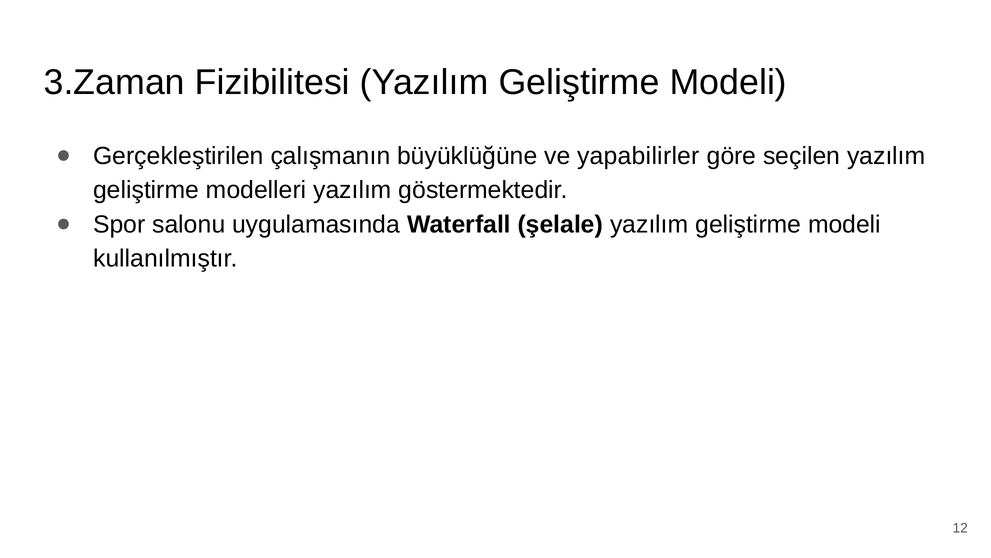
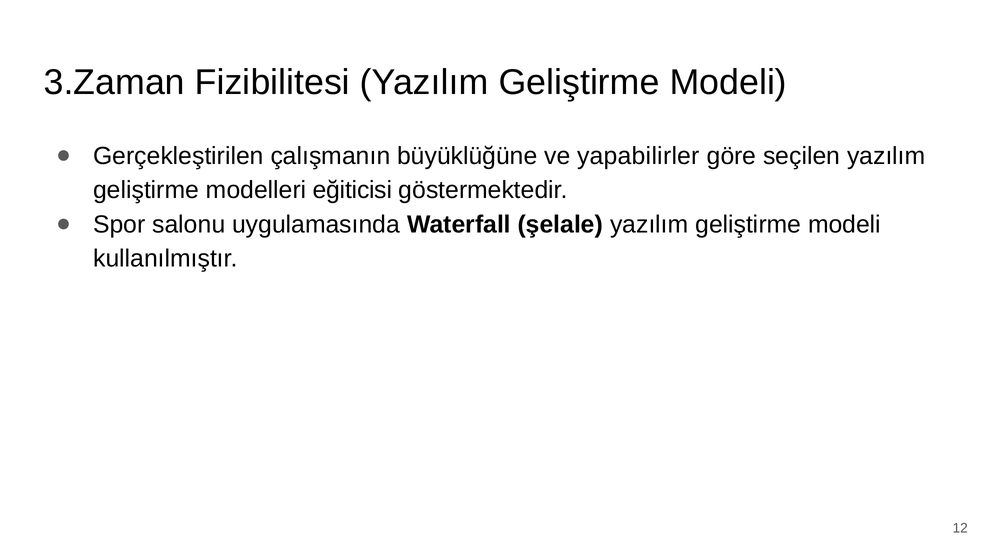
modelleri yazılım: yazılım -> eğiticisi (352, 190)
